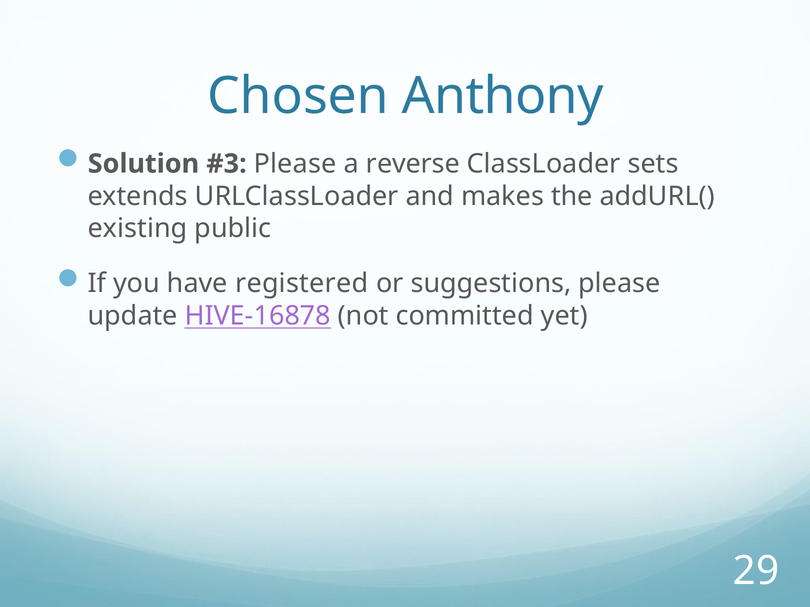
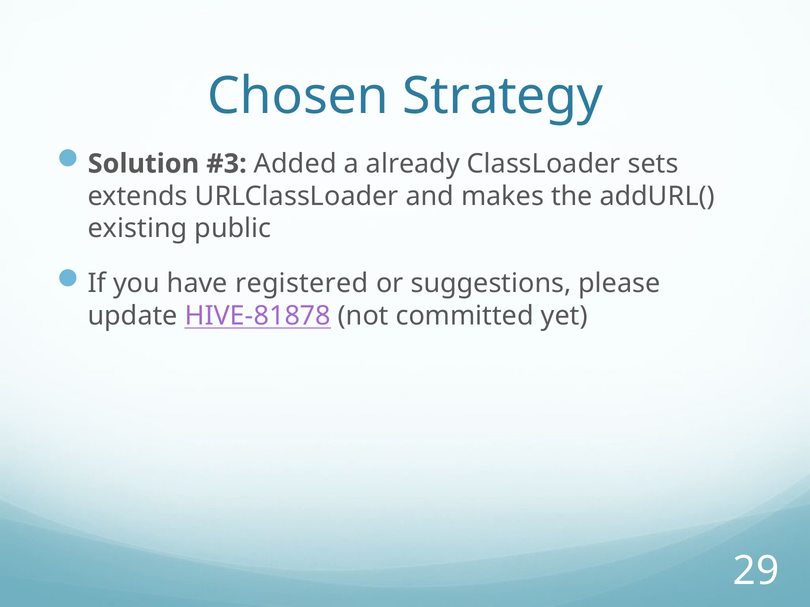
Anthony: Anthony -> Strategy (503, 96)
Please: Please -> Added (295, 164)
reverse: reverse -> already (413, 164)
HIVE-16878: HIVE-16878 -> HIVE-81878 (258, 316)
